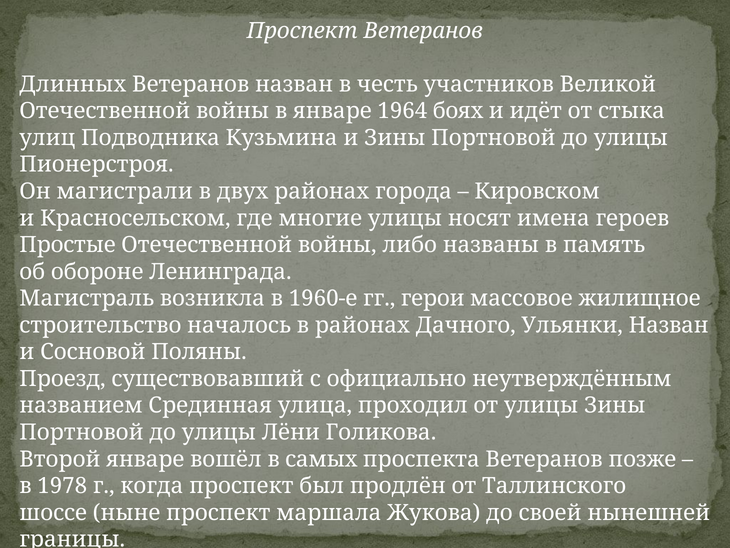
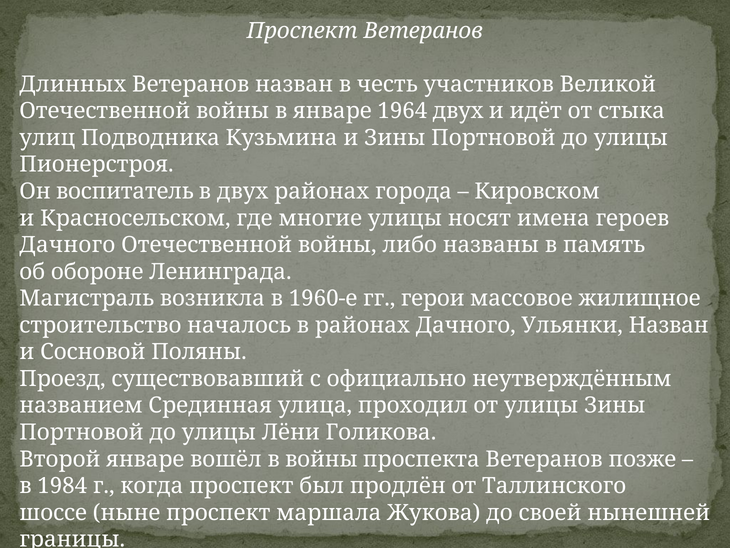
1964 боях: боях -> двух (458, 111)
магистрали: магистрали -> воспитатель (125, 191)
Простые: Простые -> Дачного (67, 245)
в самых: самых -> войны (321, 459)
1978: 1978 -> 1984 (62, 486)
